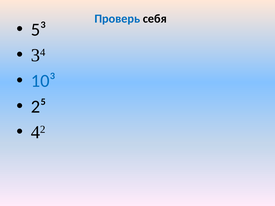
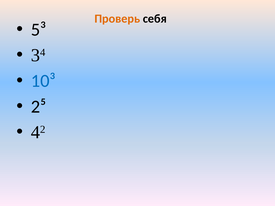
Проверь colour: blue -> orange (117, 19)
